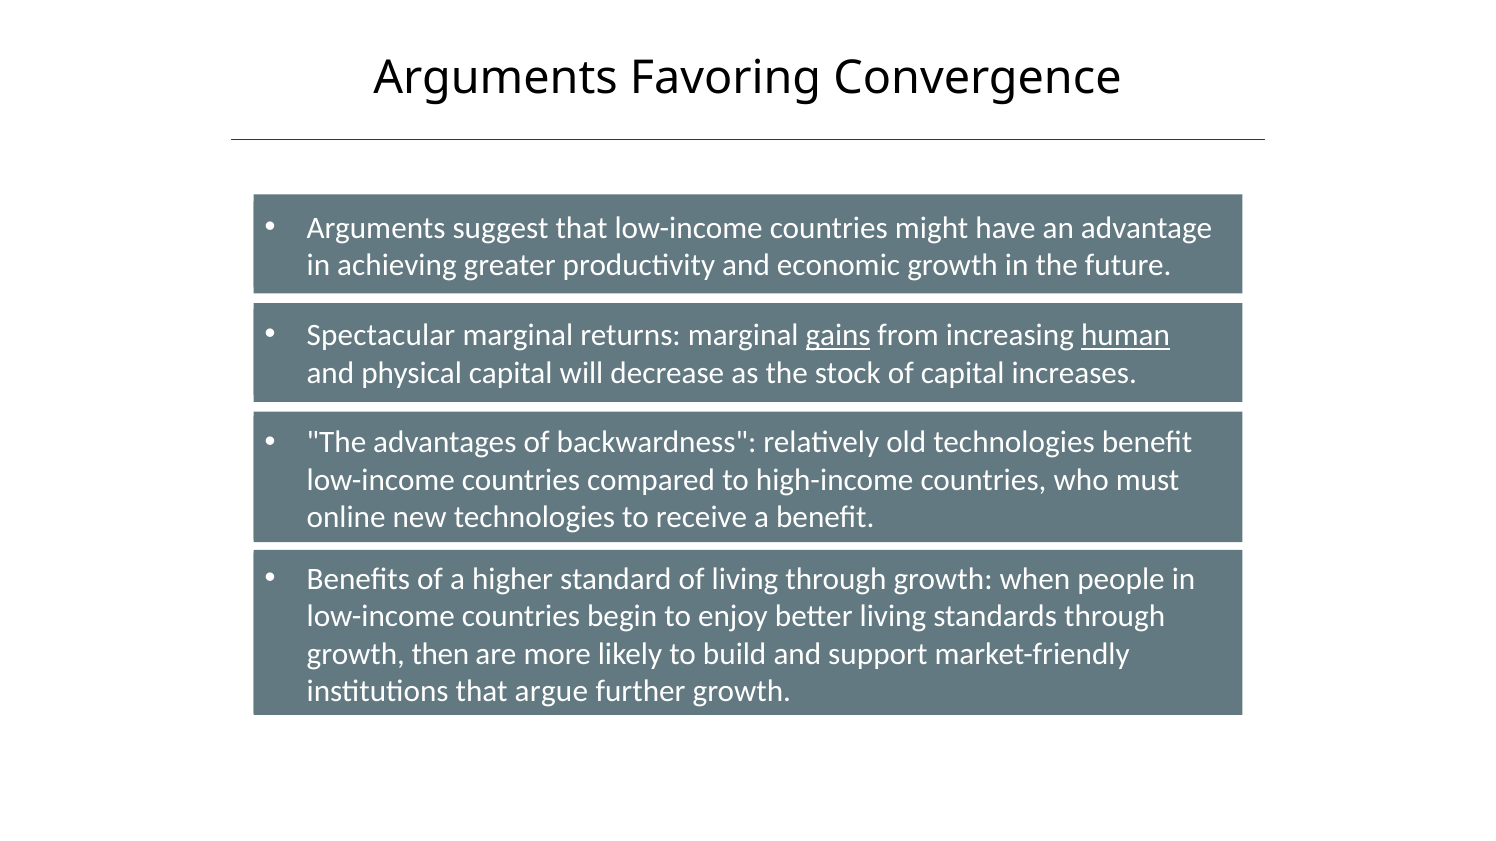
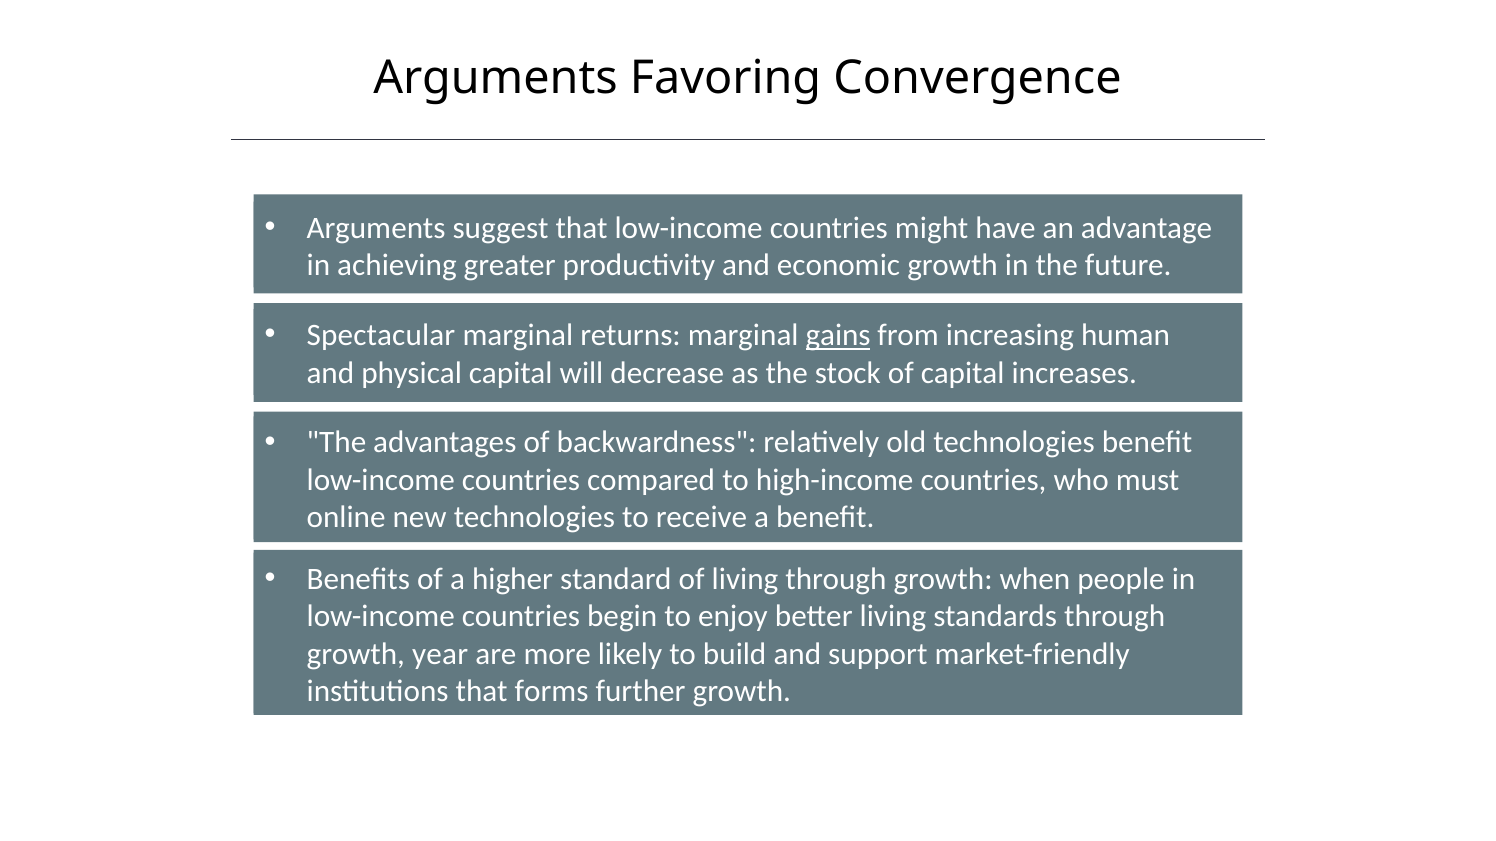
human underline: present -> none (1126, 336)
then: then -> year (440, 654)
argue: argue -> forms (552, 692)
